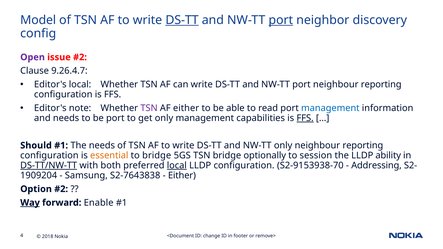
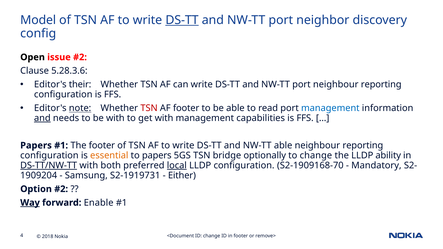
port underline: present -> none (281, 20)
Open colour: purple -> black (33, 57)
9.26.4.7: 9.26.4.7 -> 5.28.3.6 (69, 71)
Editor's local: local -> their (80, 85)
note underline: none -> present (80, 108)
TSN colour: purple -> red (149, 108)
AF either: either -> footer (186, 108)
and underline: none -> present (42, 118)
be port: port -> with (115, 118)
get only: only -> with (164, 118)
FFS underline: present -> none (305, 118)
Should: Should -> Papers (36, 146)
The needs: needs -> footer (102, 146)
NW-TT only: only -> able (283, 146)
to bridge: bridge -> papers (157, 156)
to session: session -> change (316, 156)
S2-9153938-70: S2-9153938-70 -> S2-1909168-70 (310, 166)
Addressing: Addressing -> Mandatory (376, 166)
S2-7643838: S2-7643838 -> S2-1919731 (135, 175)
